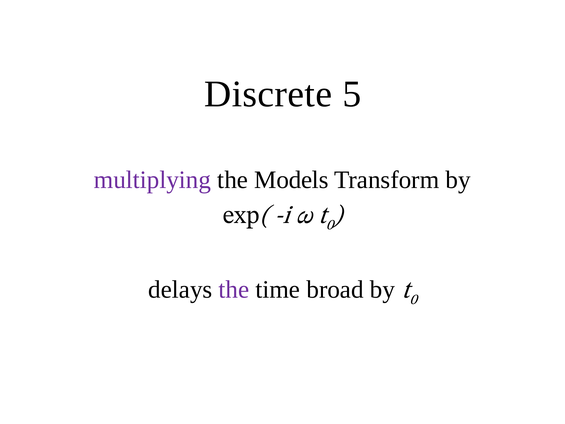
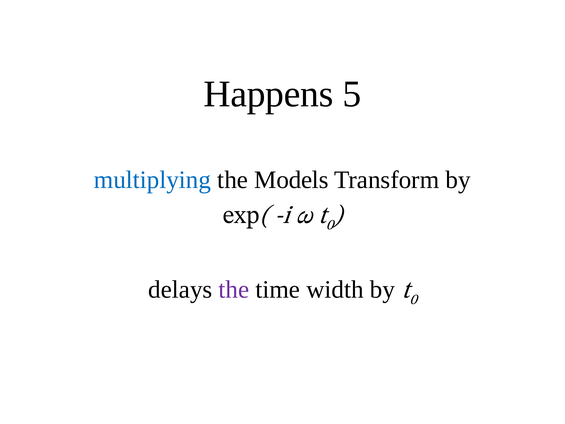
Discrete: Discrete -> Happens (268, 94)
multiplying colour: purple -> blue (152, 180)
broad: broad -> width (335, 289)
